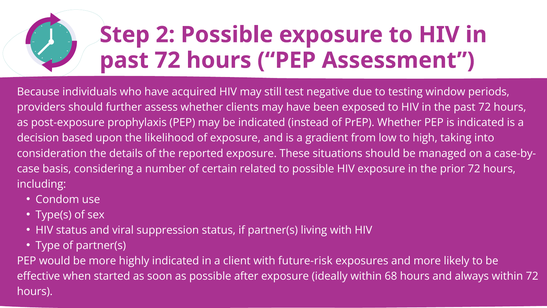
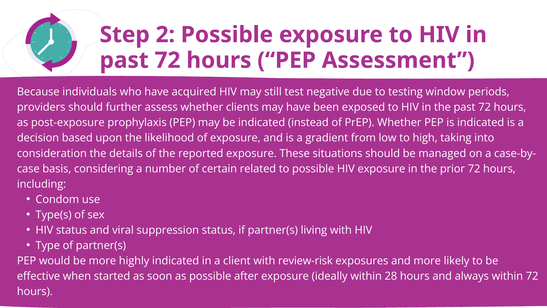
future-risk: future-risk -> review-risk (305, 261)
68: 68 -> 28 (391, 276)
